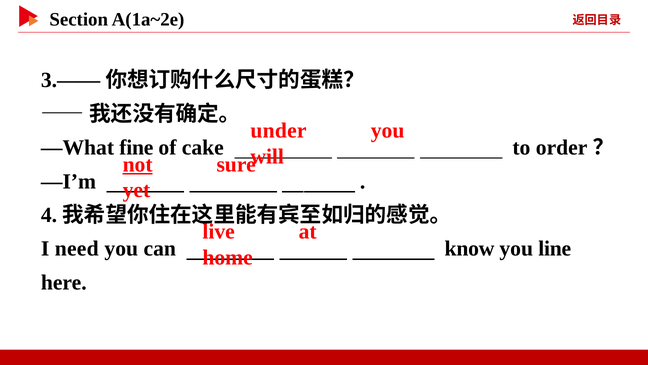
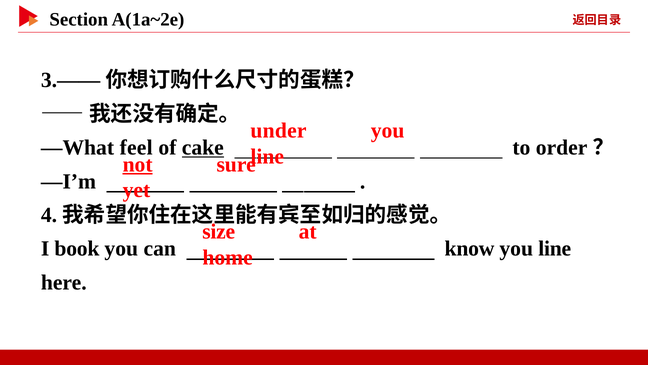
fine: fine -> feel (136, 147)
cake underline: none -> present (203, 147)
will: will -> line (267, 156)
live: live -> size (219, 232)
need: need -> book (77, 249)
